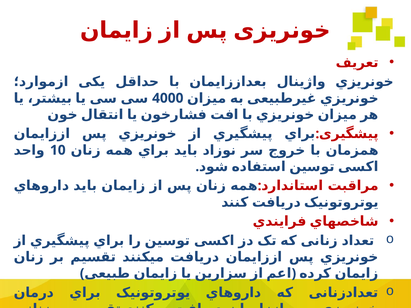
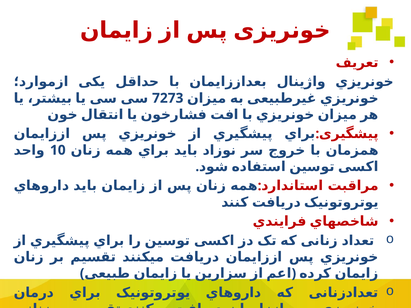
4000: 4000 -> 7273 (168, 98)
